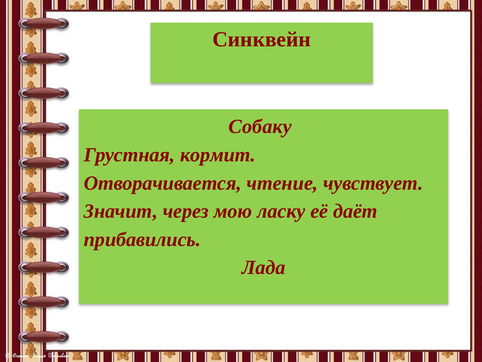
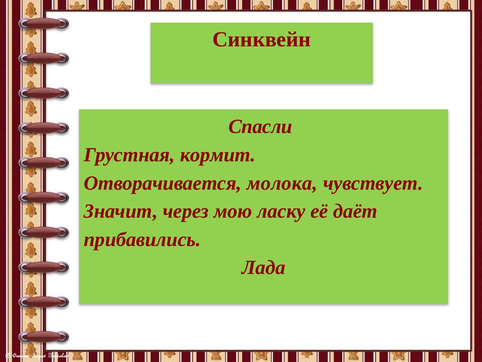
Собаку: Собаку -> Спасли (260, 126)
чтение: чтение -> молока (282, 183)
